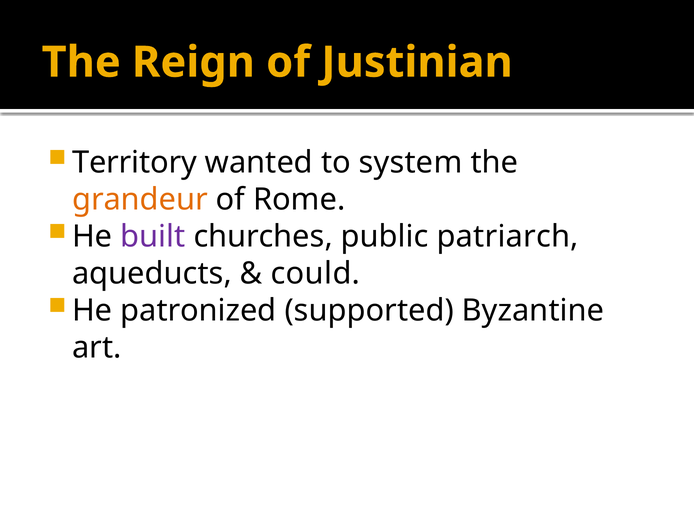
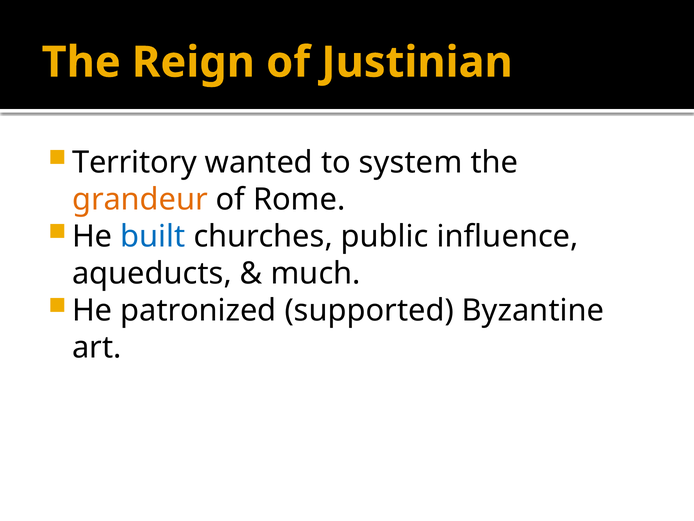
built colour: purple -> blue (153, 236)
patriarch: patriarch -> influence (508, 236)
could: could -> much (316, 273)
